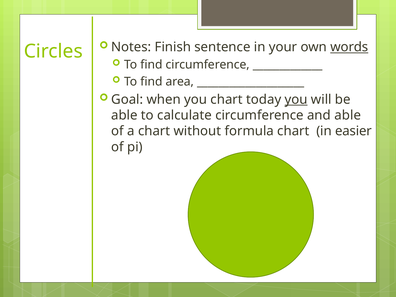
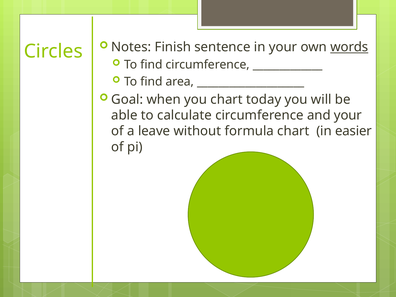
you underline: present -> none (296, 99)
and able: able -> your (348, 115)
a chart: chart -> leave (154, 131)
